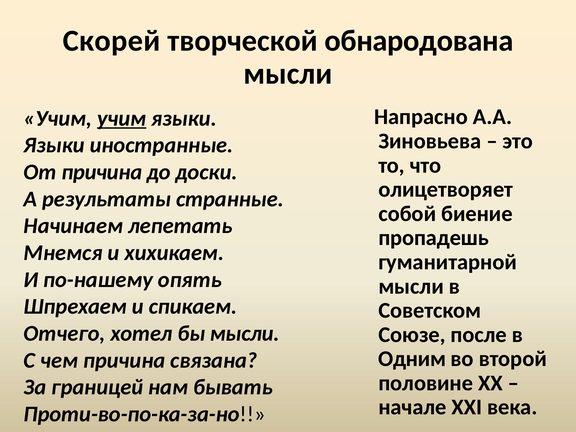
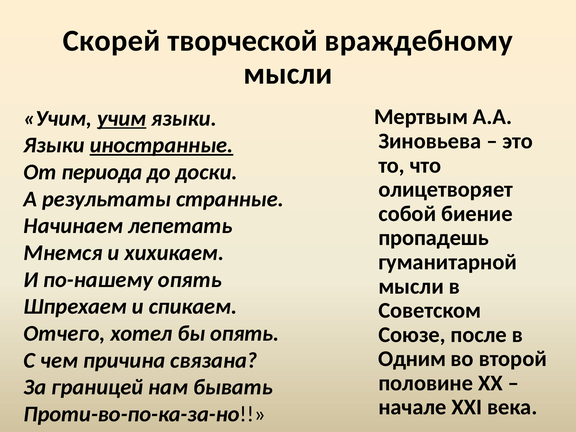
обнародована: обнародована -> враждебному (419, 41)
Напрасно: Напрасно -> Мертвым (421, 117)
иностранные underline: none -> present (162, 145)
От причина: причина -> периода (102, 172)
бы мысли: мысли -> опять (245, 333)
